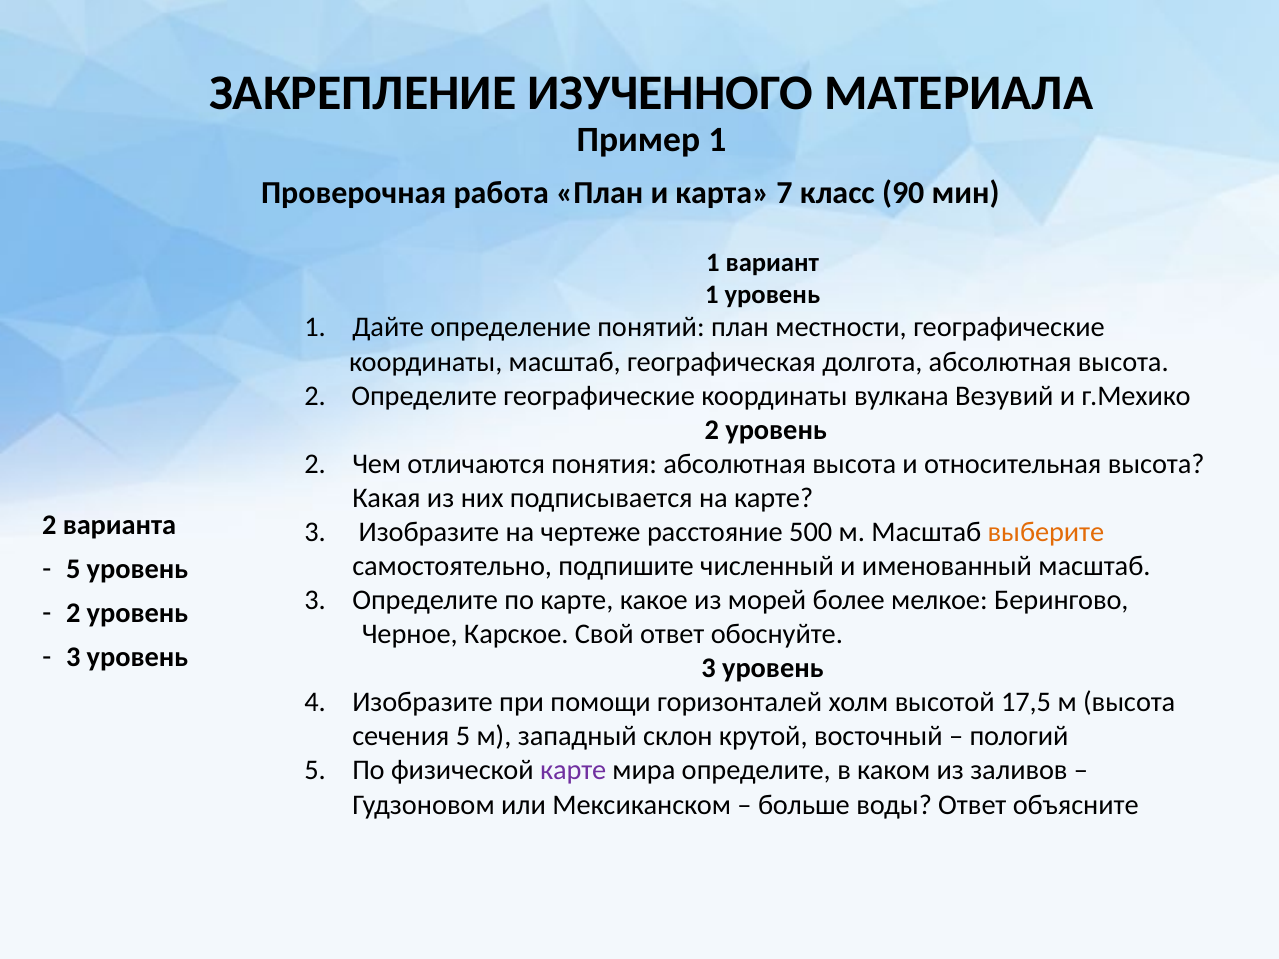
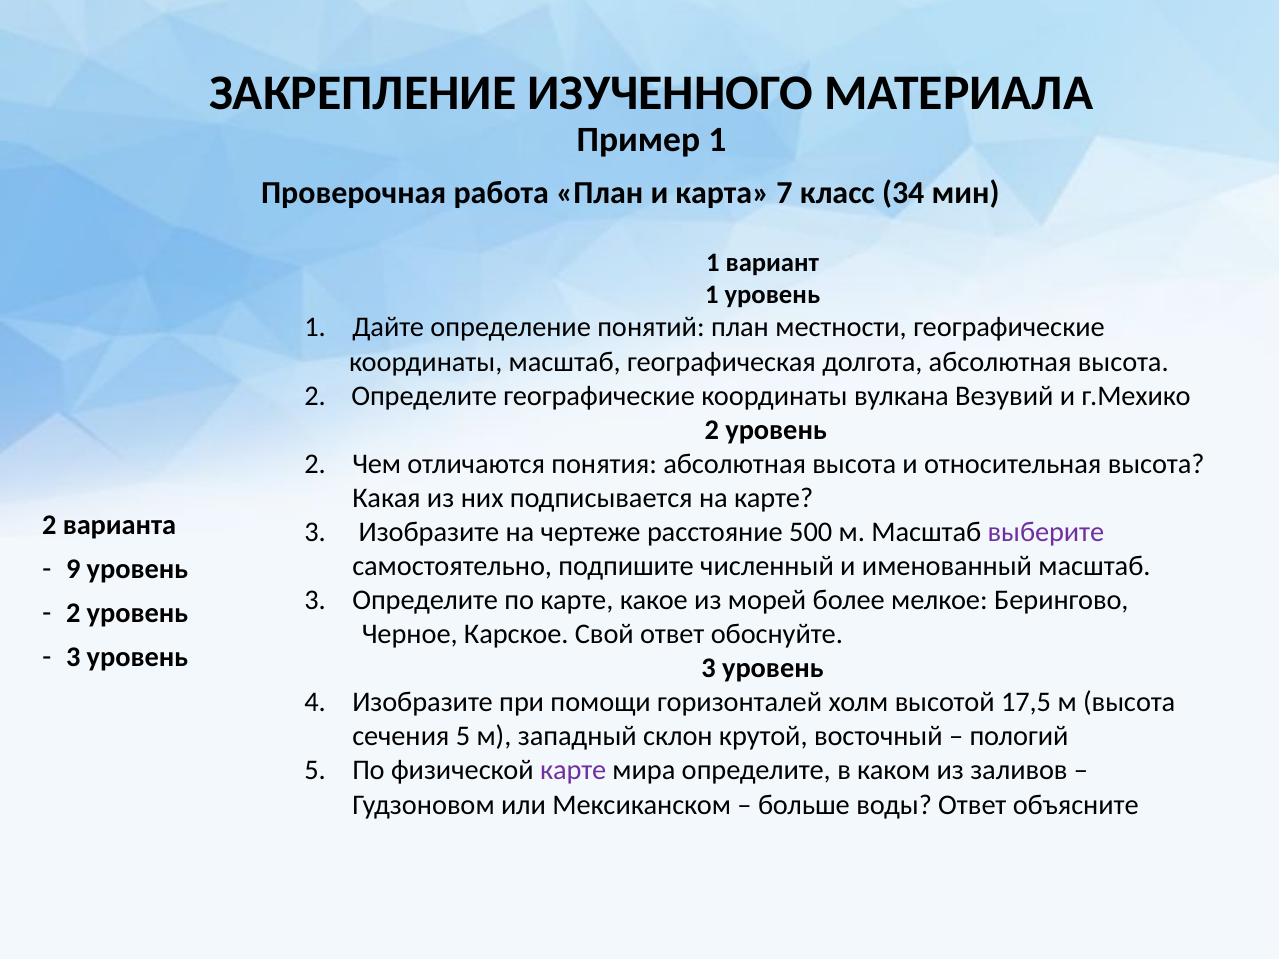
90: 90 -> 34 (903, 193)
выберите colour: orange -> purple (1046, 532)
5: 5 -> 9 (73, 570)
